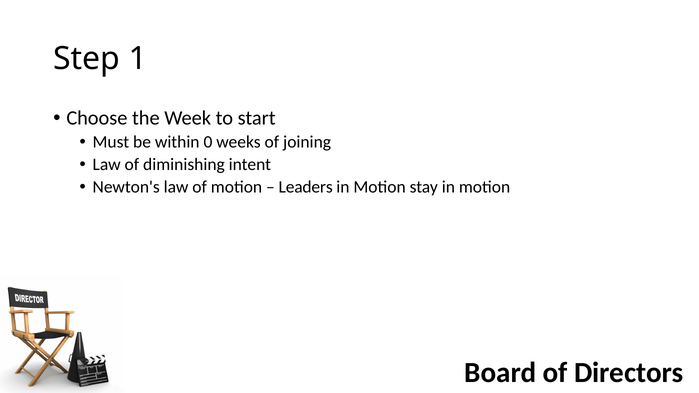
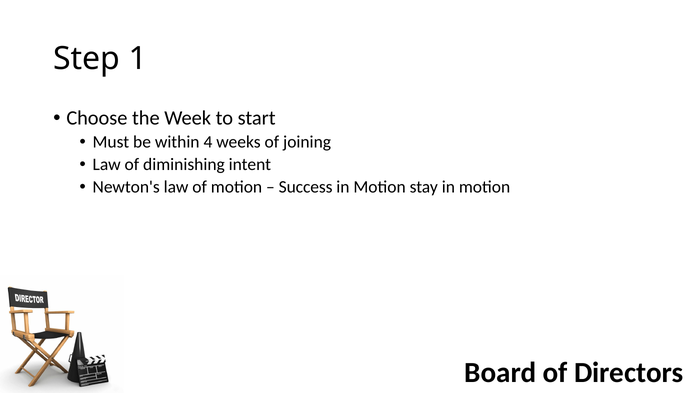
0: 0 -> 4 (208, 142)
Leaders: Leaders -> Success (306, 187)
